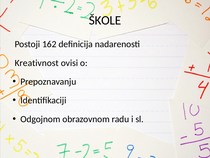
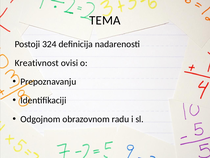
ŠKOLE: ŠKOLE -> TEMA (105, 20)
162: 162 -> 324 (49, 44)
